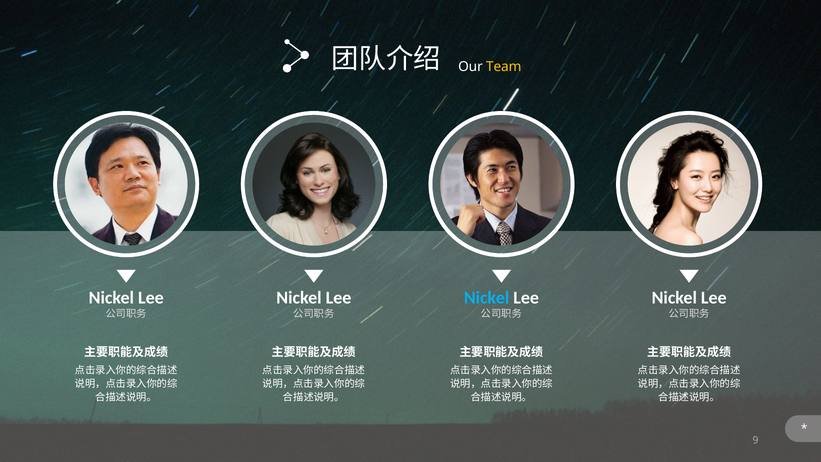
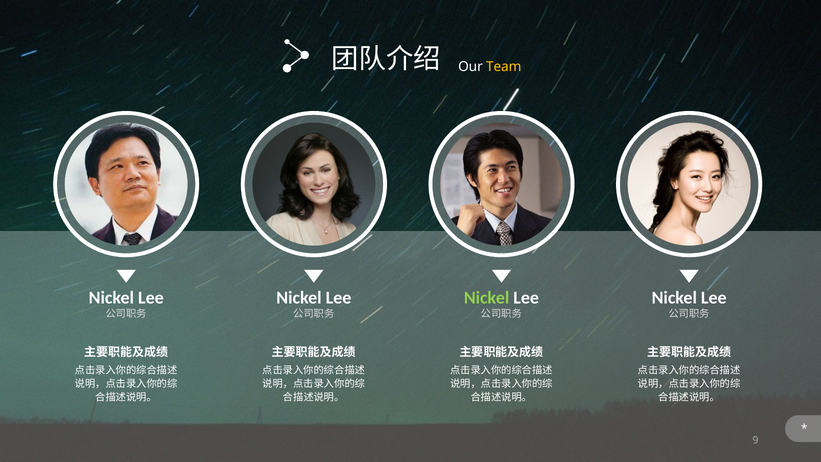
Nickel colour: light blue -> light green (487, 298)
